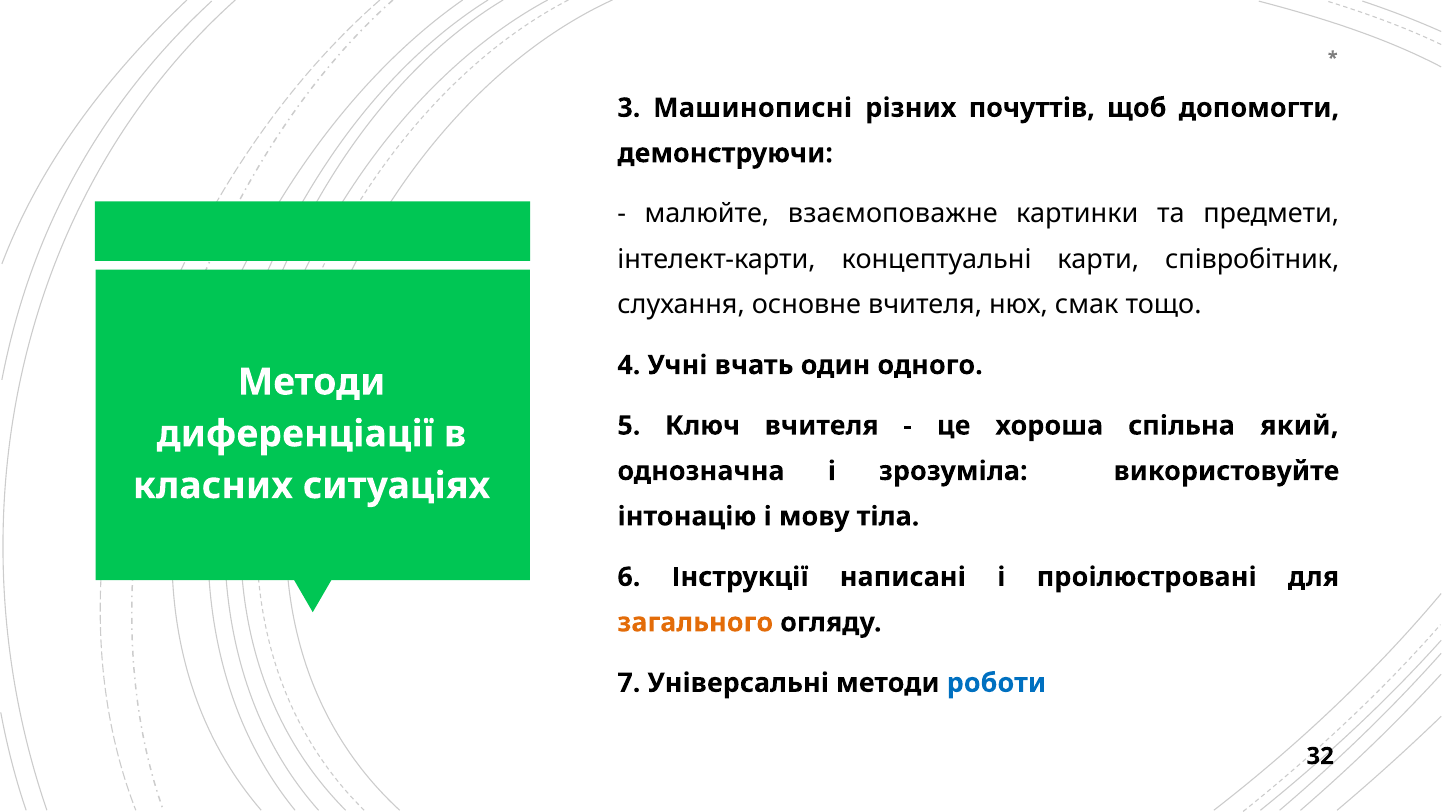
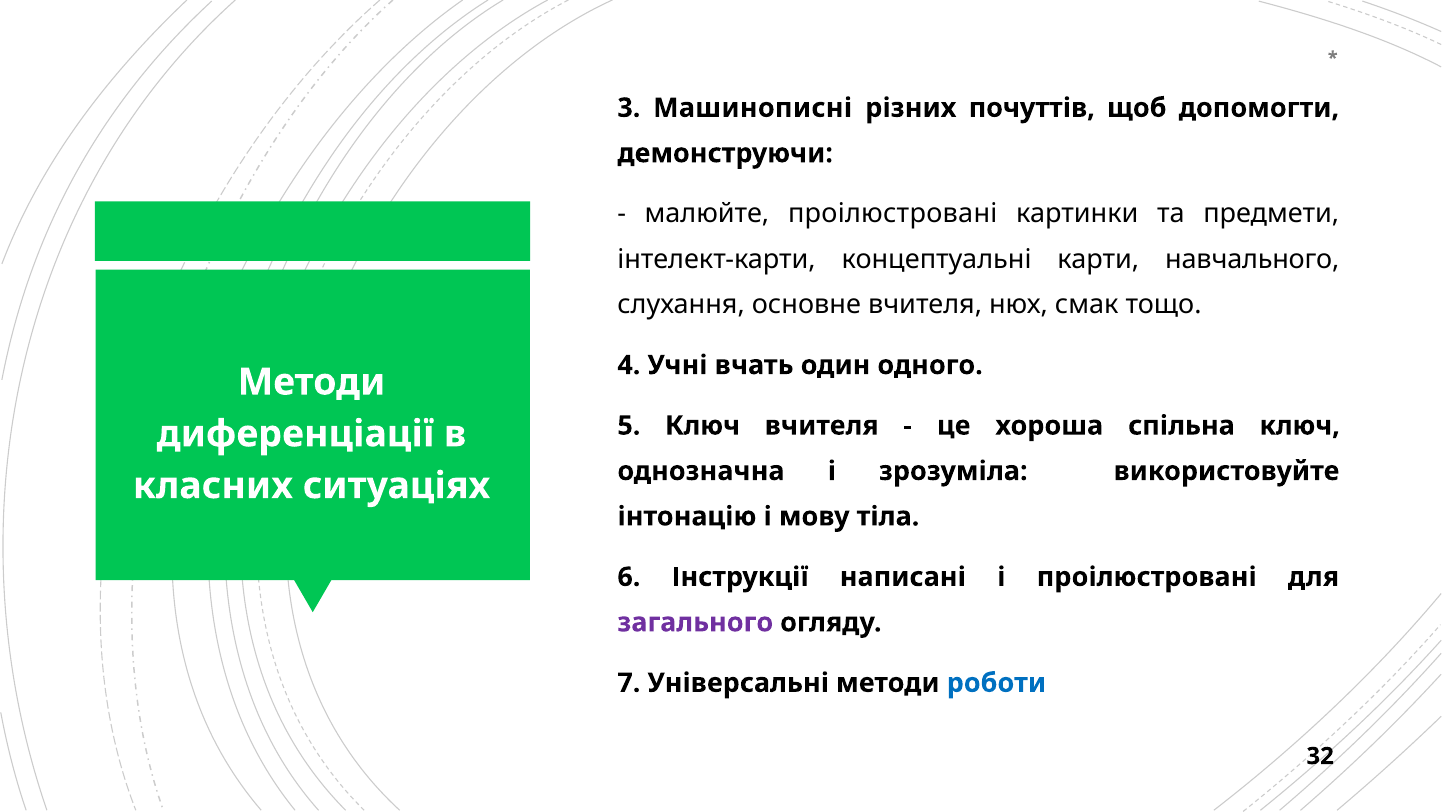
малюйте взаємоповажне: взаємоповажне -> проілюстровані (893, 214)
співробітник: співробітник -> навчального (1252, 259)
спільна який: який -> ключ (1300, 426)
загального colour: orange -> purple (695, 623)
